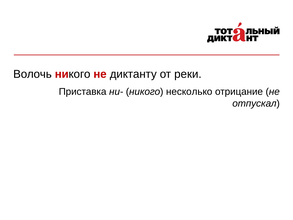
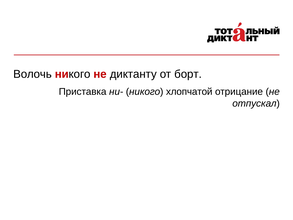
реки: реки -> борт (188, 74)
несколько: несколько -> хлопчатой (189, 92)
